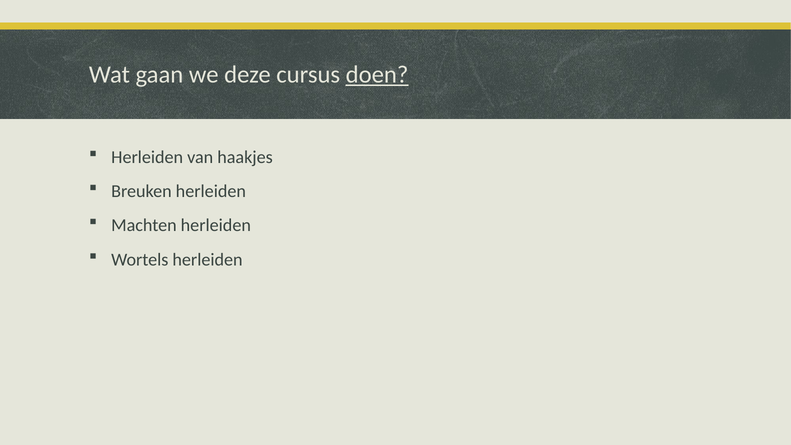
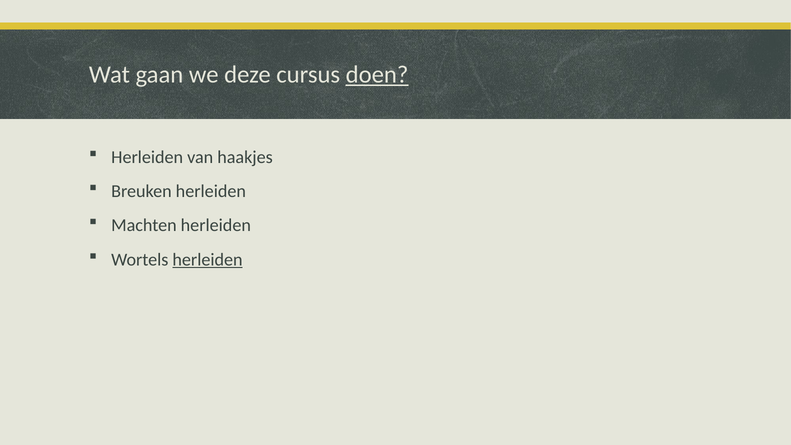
herleiden underline: none -> present (208, 260)
